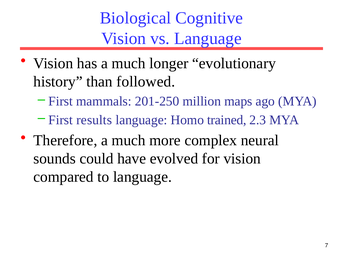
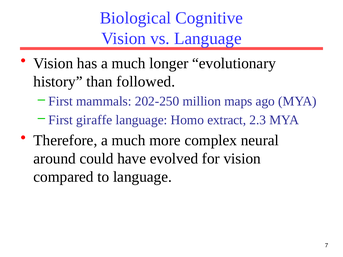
201-250: 201-250 -> 202-250 (157, 101)
results: results -> giraffe (94, 120)
trained: trained -> extract (227, 120)
sounds: sounds -> around (55, 159)
